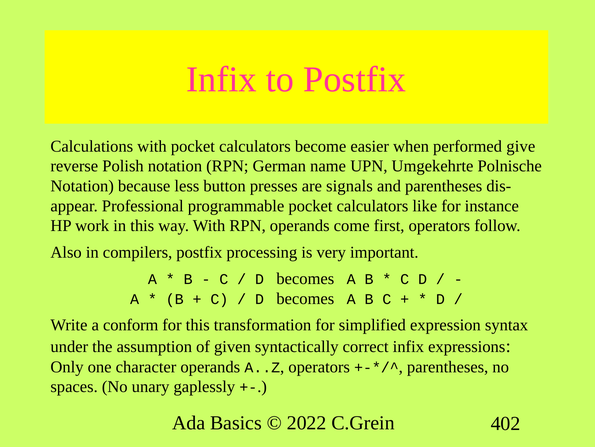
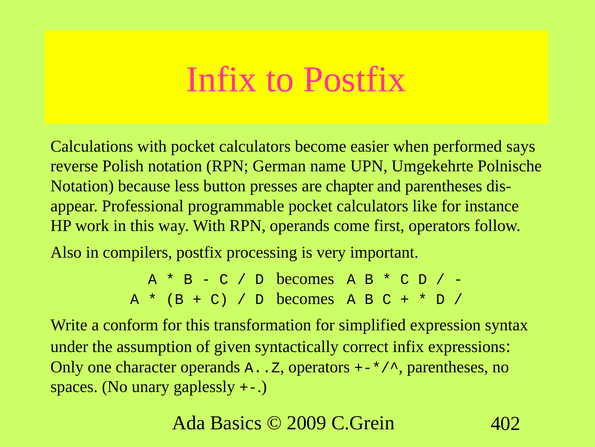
give: give -> says (521, 146)
signals: signals -> chapter (350, 186)
2022: 2022 -> 2009 (307, 422)
